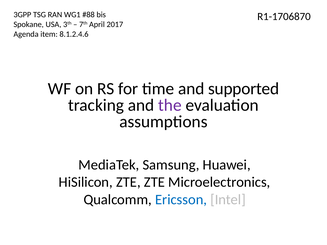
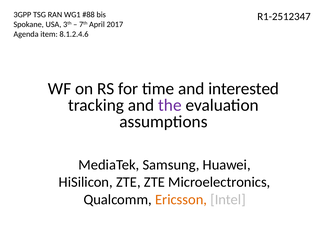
R1-1706870: R1-1706870 -> R1-2512347 (284, 16)
supported: supported -> interested (244, 89)
Ericsson colour: blue -> orange (181, 200)
